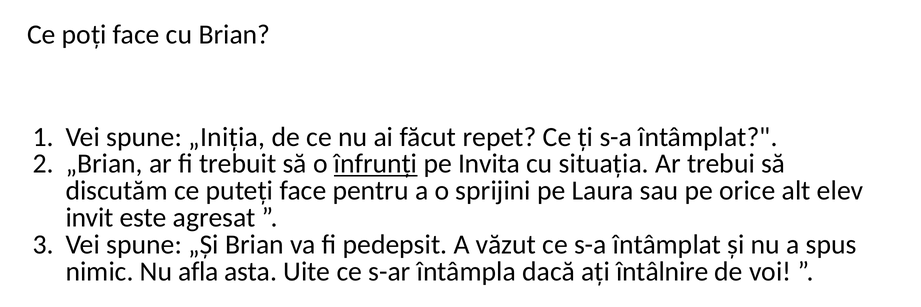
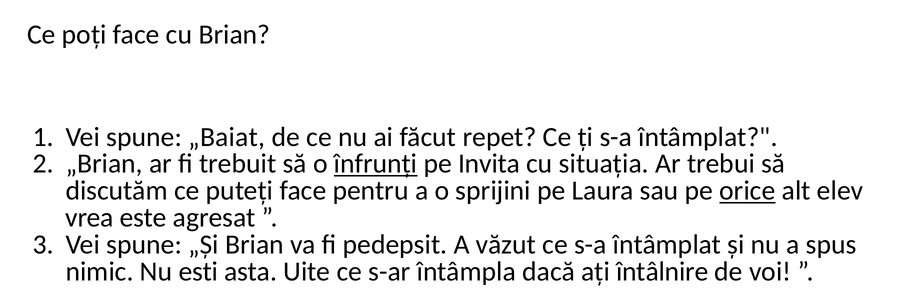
„Iniția: „Iniția -> „Baiat (227, 137)
orice underline: none -> present (747, 191)
invit: invit -> vrea (90, 218)
afla: afla -> esti (198, 271)
